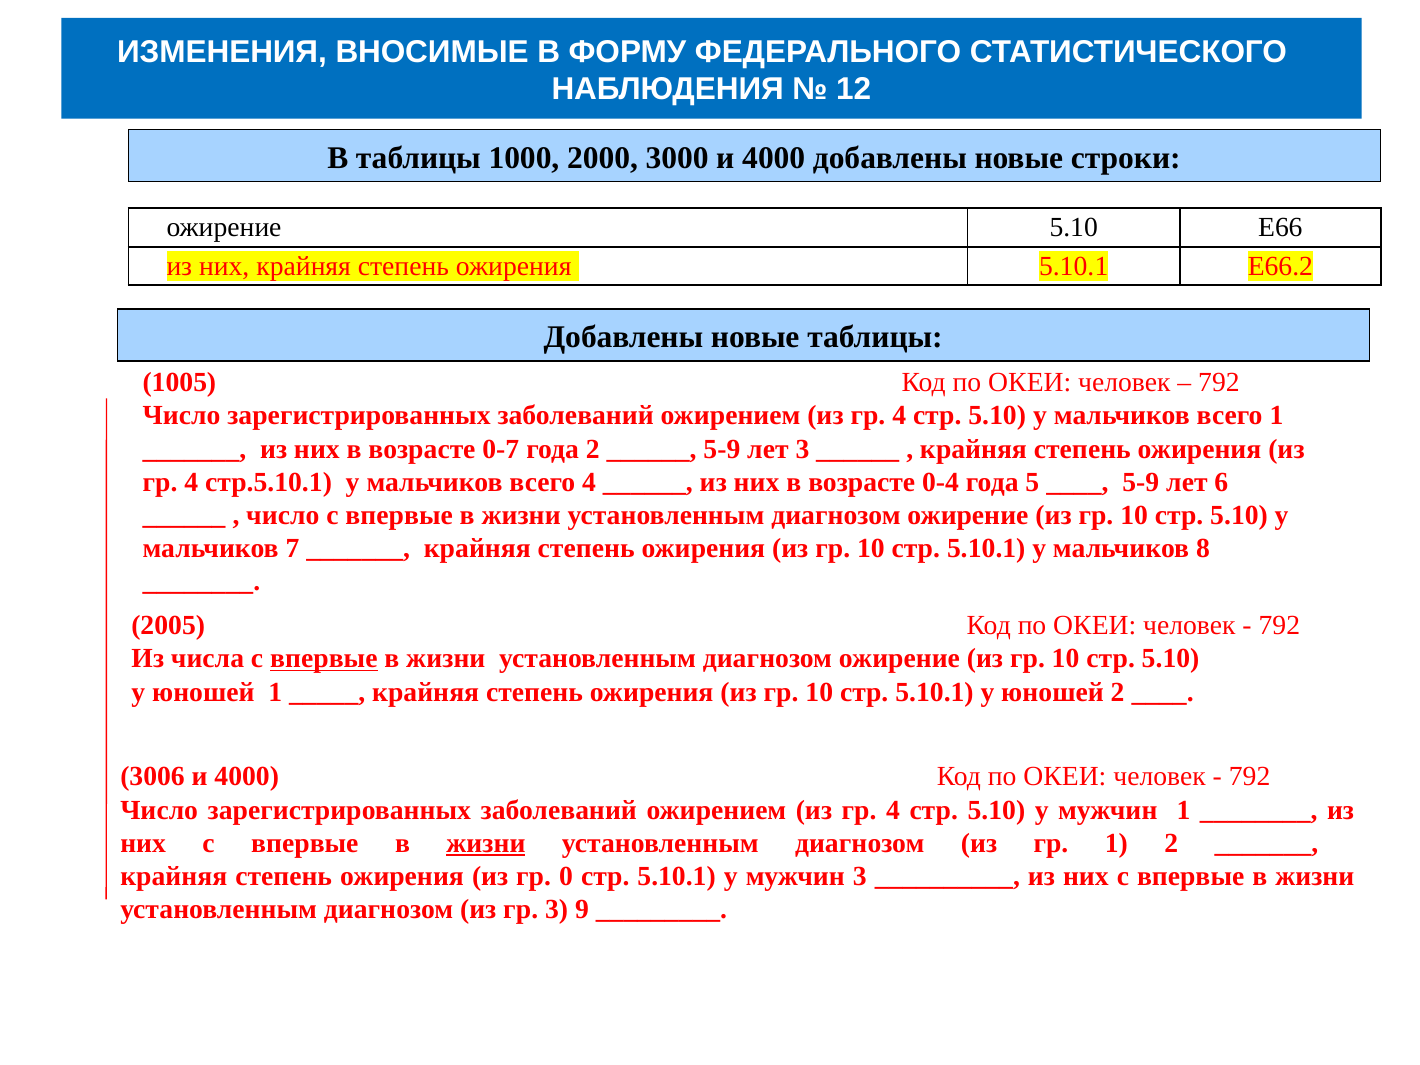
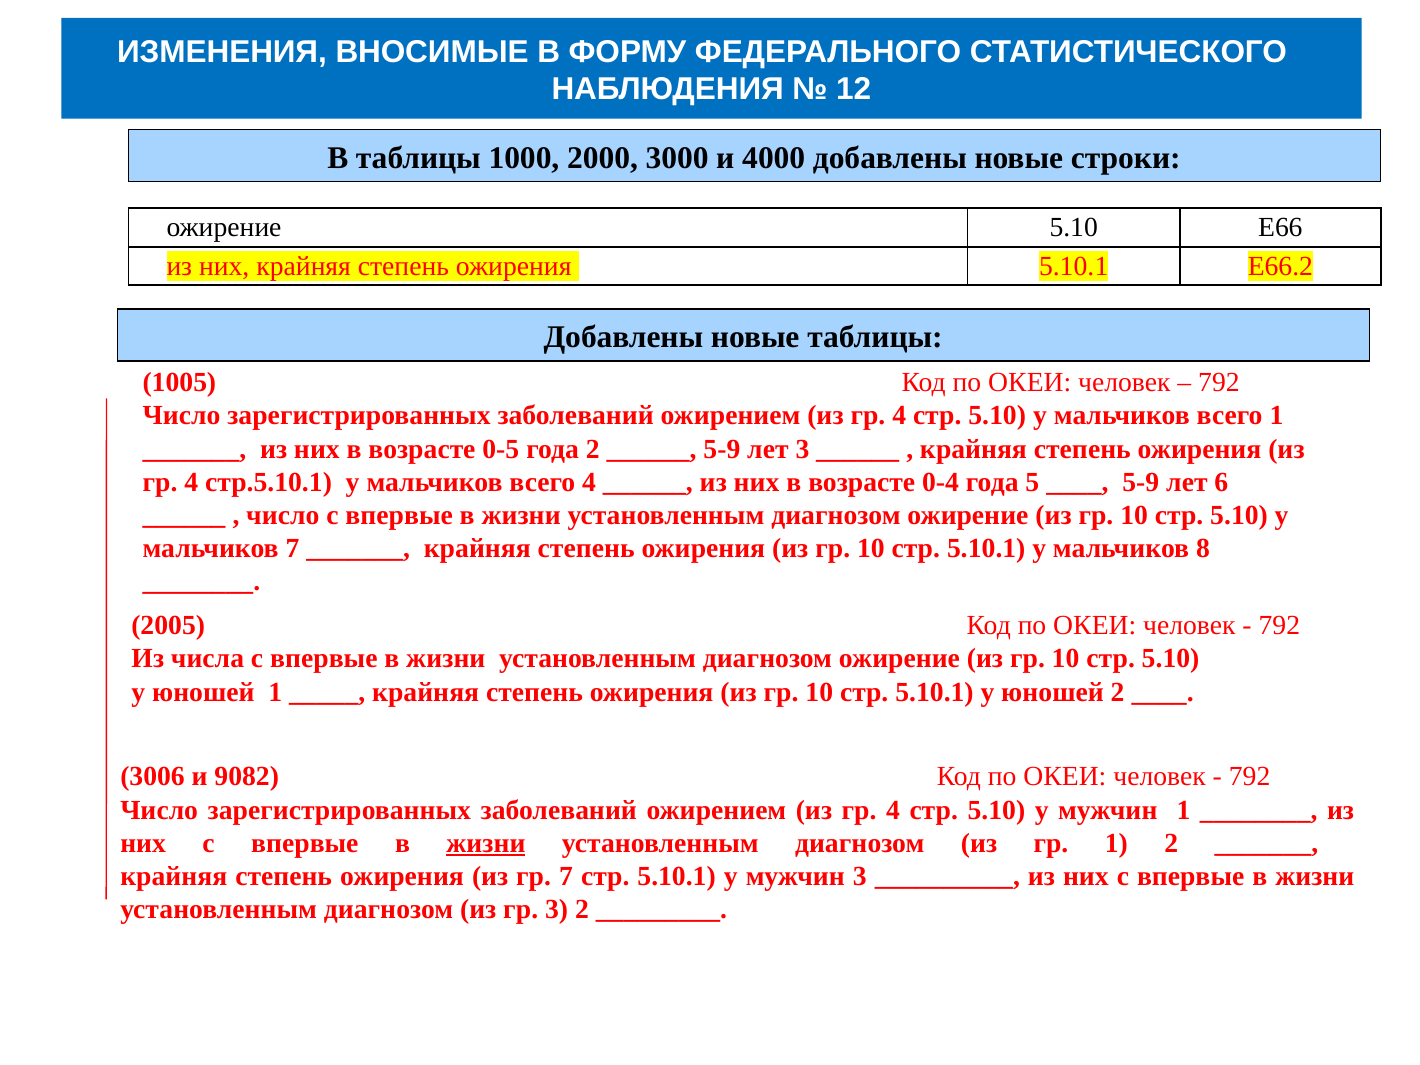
0-7: 0-7 -> 0-5 (501, 449)
впервые underline: present -> none (324, 659)
3006 и 4000: 4000 -> 9082 (247, 777)
гр 0: 0 -> 7 (566, 876)
3 9: 9 -> 2 (582, 909)
